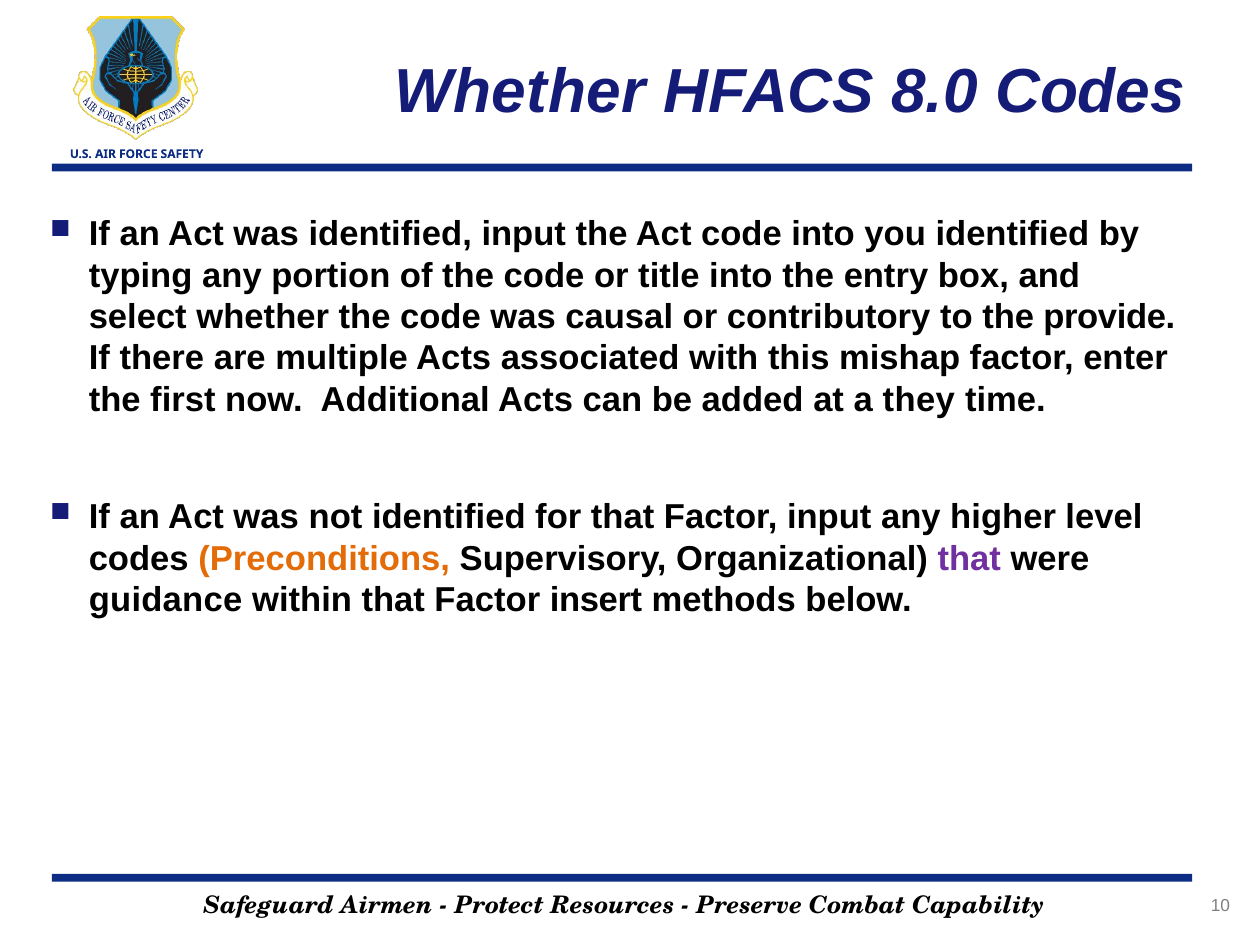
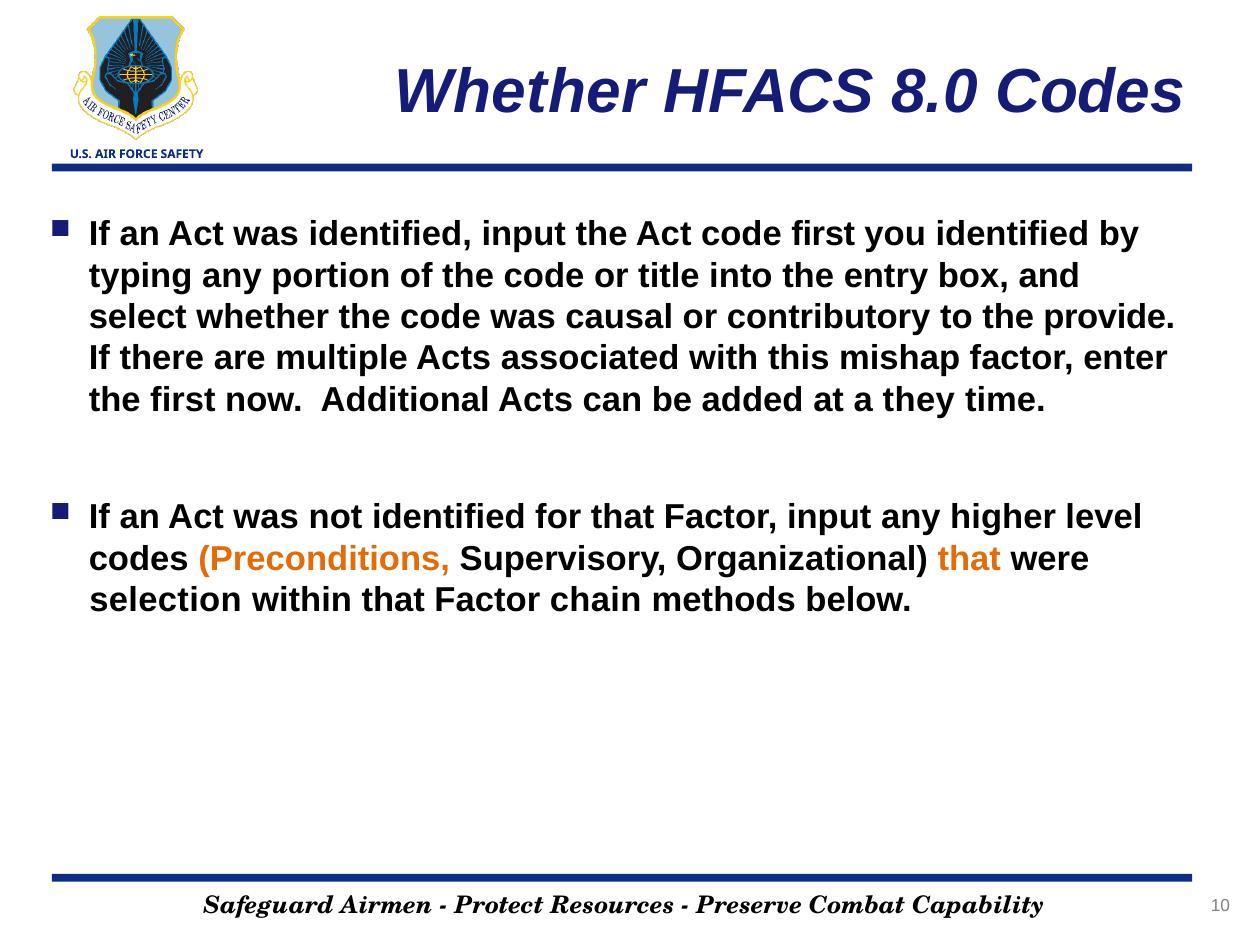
code into: into -> first (823, 234)
that colour: purple -> orange (969, 559)
guidance: guidance -> selection (166, 601)
insert: insert -> chain (596, 601)
